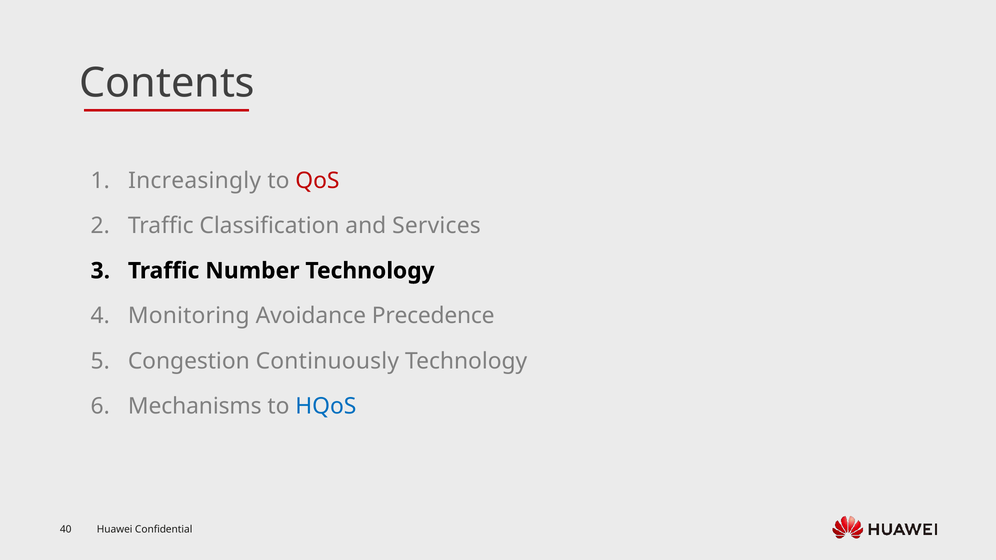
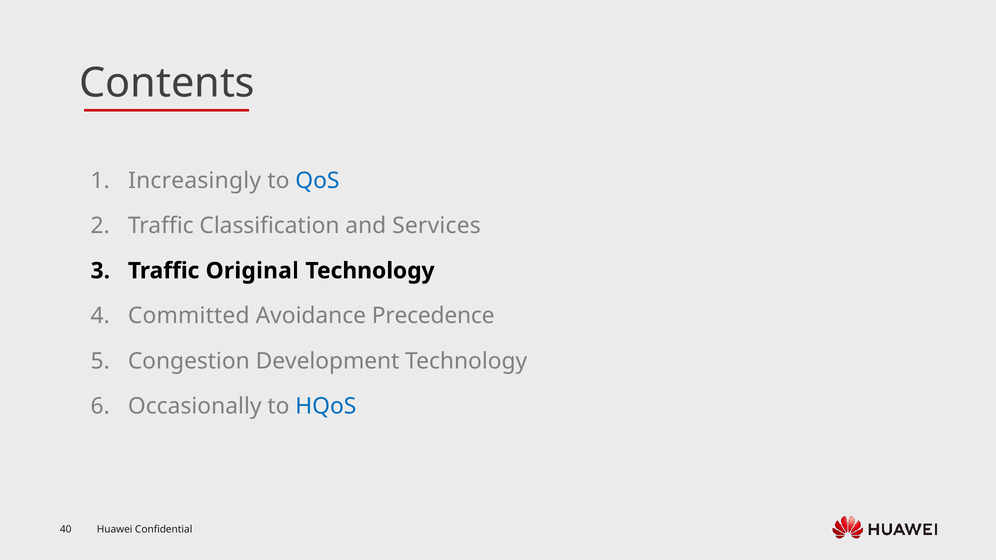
QoS colour: red -> blue (317, 181)
Number: Number -> Original (252, 271)
Monitoring: Monitoring -> Committed (189, 316)
Continuously: Continuously -> Development (328, 361)
Mechanisms: Mechanisms -> Occasionally (195, 406)
